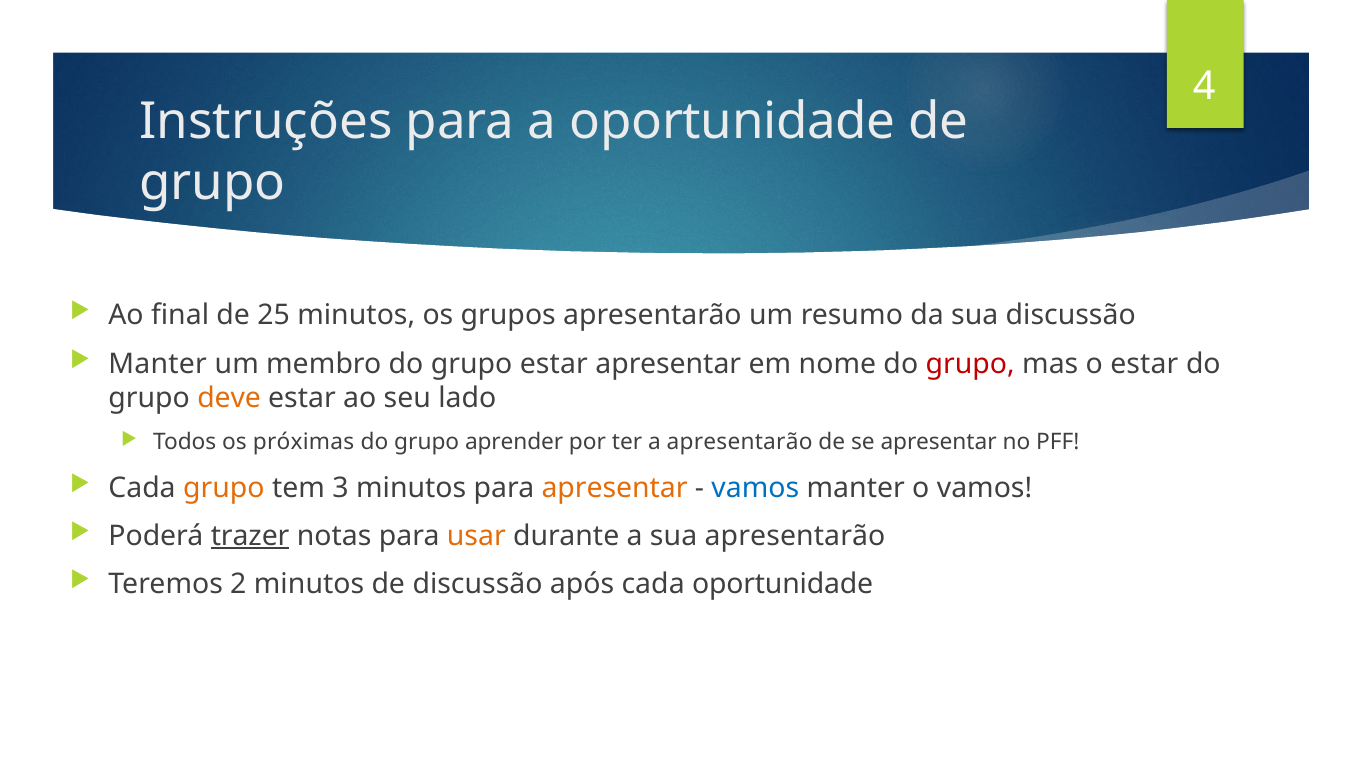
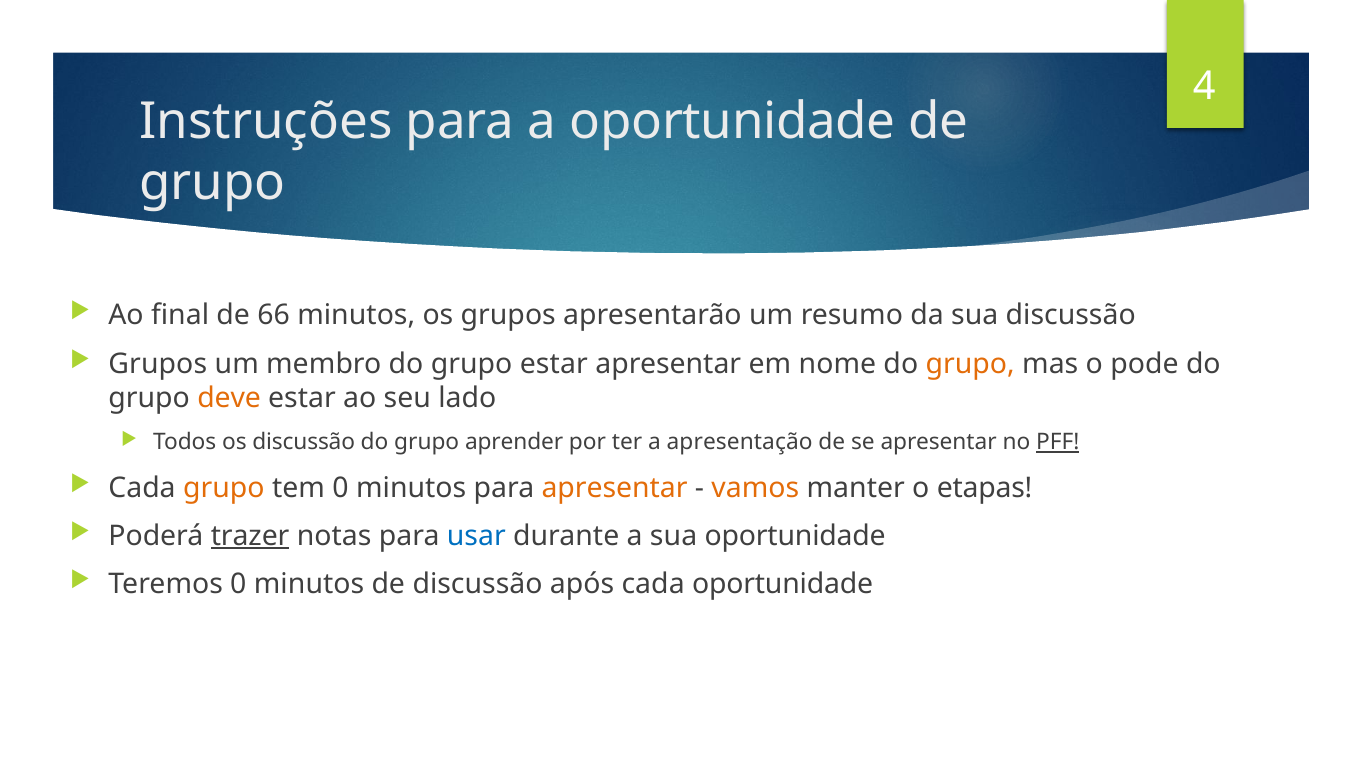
25: 25 -> 66 (274, 315)
Manter: Manter -> Grupos (158, 364)
grupo colour: red -> orange (970, 364)
o estar: estar -> pode (1144, 364)
os próximas: próximas -> discussão (304, 442)
a apresentarão: apresentarão -> apresentação (740, 442)
PFF underline: none -> present (1058, 442)
tem 3: 3 -> 0 (341, 487)
vamos colour: blue -> orange (755, 487)
o vamos: vamos -> etapas (985, 487)
usar colour: orange -> blue (476, 536)
sua apresentarão: apresentarão -> oportunidade (795, 536)
Teremos 2: 2 -> 0 (238, 584)
